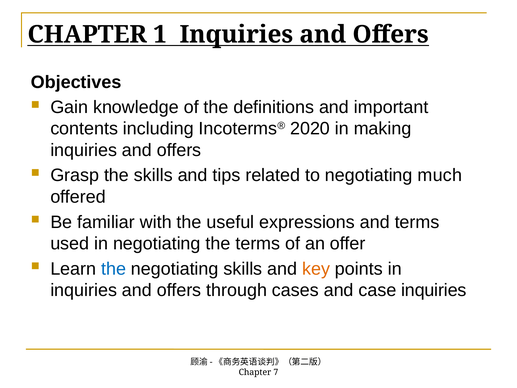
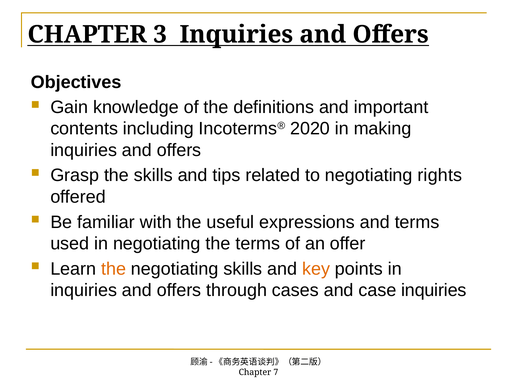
1: 1 -> 3 (160, 34)
much: much -> rights (440, 175)
the colour: blue -> orange (114, 269)
